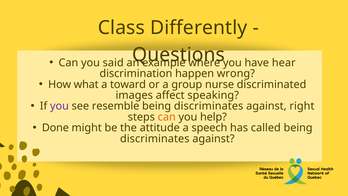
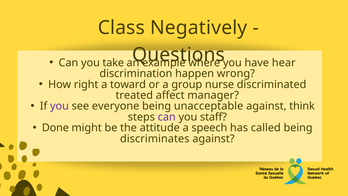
Differently: Differently -> Negatively (199, 28)
said: said -> take (113, 63)
what: what -> right (86, 84)
images: images -> treated (134, 95)
speaking: speaking -> manager (213, 95)
resemble: resemble -> everyone (116, 106)
discriminates: discriminates -> unacceptable (209, 106)
right: right -> think (302, 106)
can colour: orange -> purple (167, 117)
help: help -> staff (213, 117)
